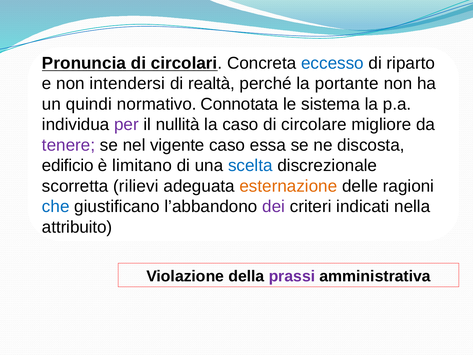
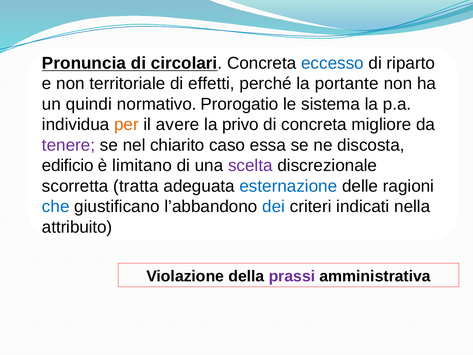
intendersi: intendersi -> territoriale (127, 84)
realtà: realtà -> effetti (211, 84)
Connotata: Connotata -> Prorogatio (240, 104)
per colour: purple -> orange (126, 125)
nullità: nullità -> avere (178, 125)
la caso: caso -> privo (240, 125)
di circolare: circolare -> concreta (314, 125)
vigente: vigente -> chiarito (177, 145)
scelta colour: blue -> purple (250, 166)
rilievi: rilievi -> tratta (136, 186)
esternazione colour: orange -> blue (288, 186)
dei colour: purple -> blue (274, 206)
